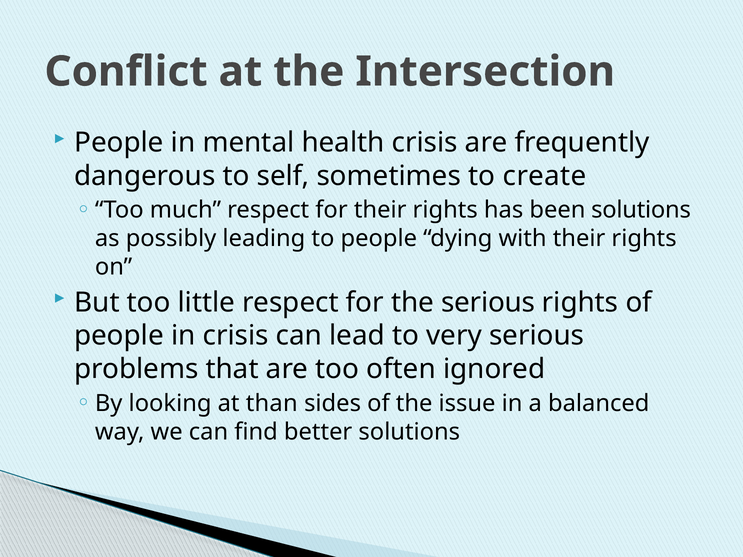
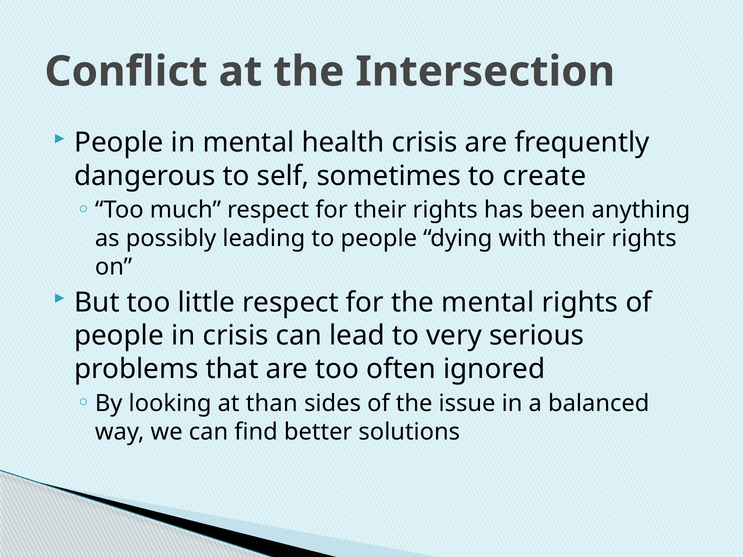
been solutions: solutions -> anything (641, 210)
the serious: serious -> mental (488, 302)
